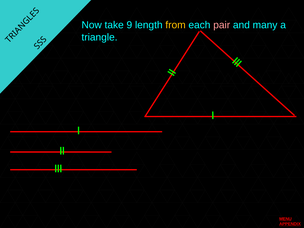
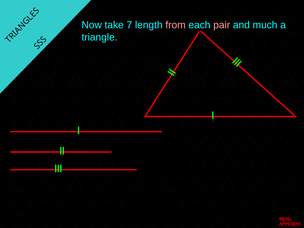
9: 9 -> 7 (129, 25)
from colour: yellow -> pink (176, 25)
many: many -> much (265, 25)
